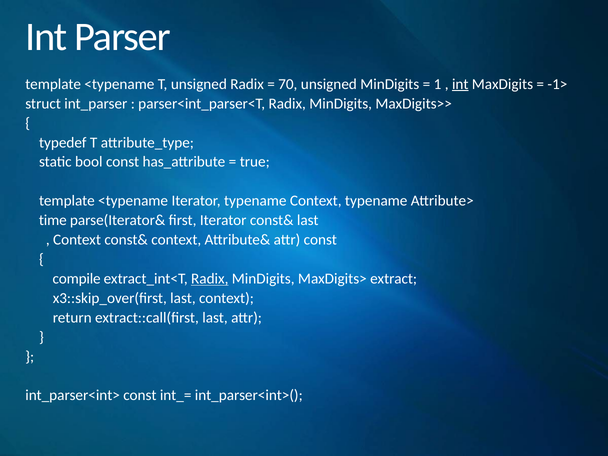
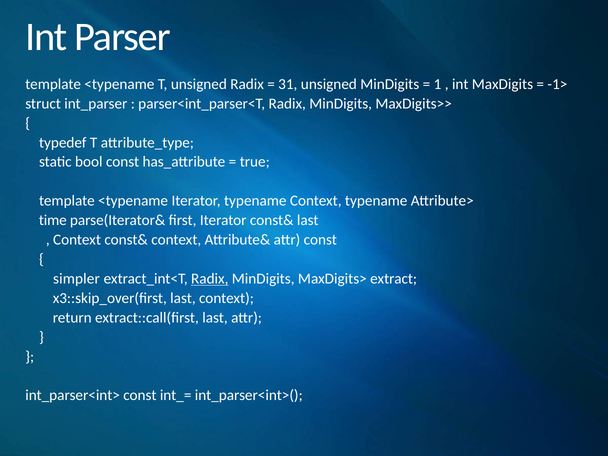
70: 70 -> 31 (288, 84)
int underline: present -> none (460, 84)
compile: compile -> simpler (76, 279)
